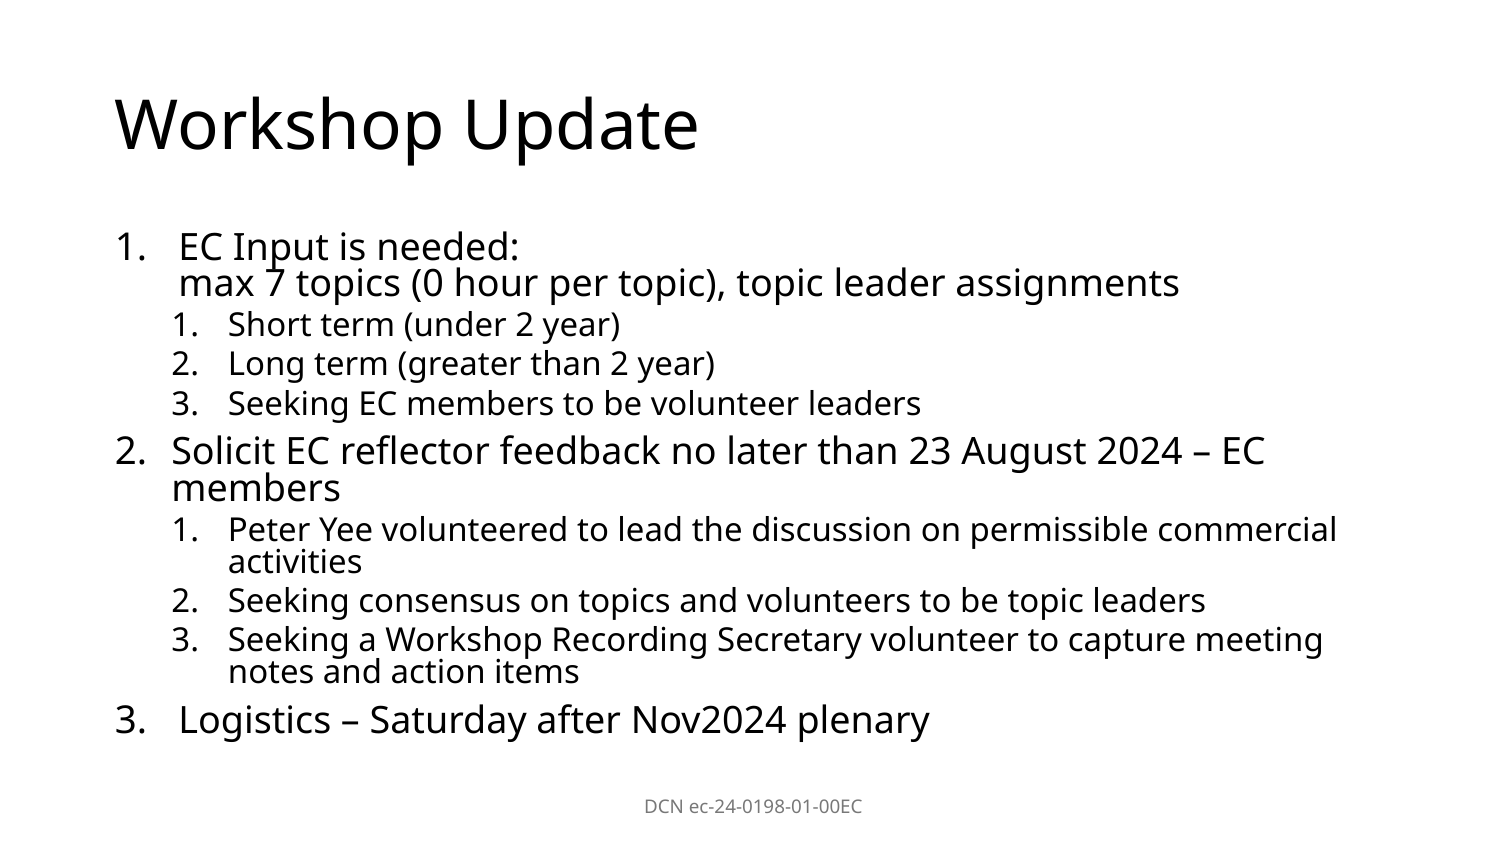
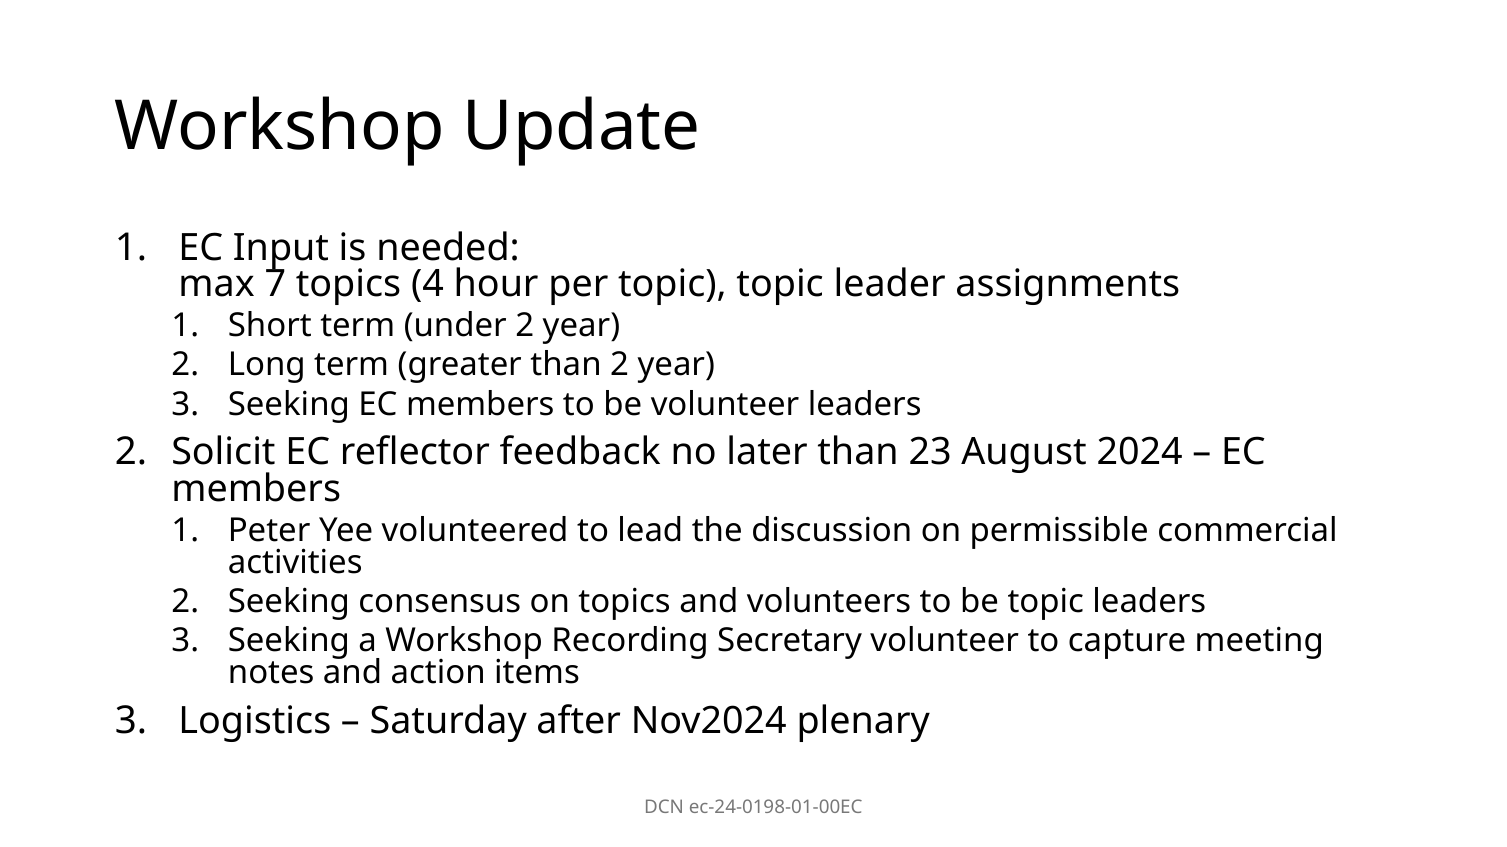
0: 0 -> 4 (427, 285)
